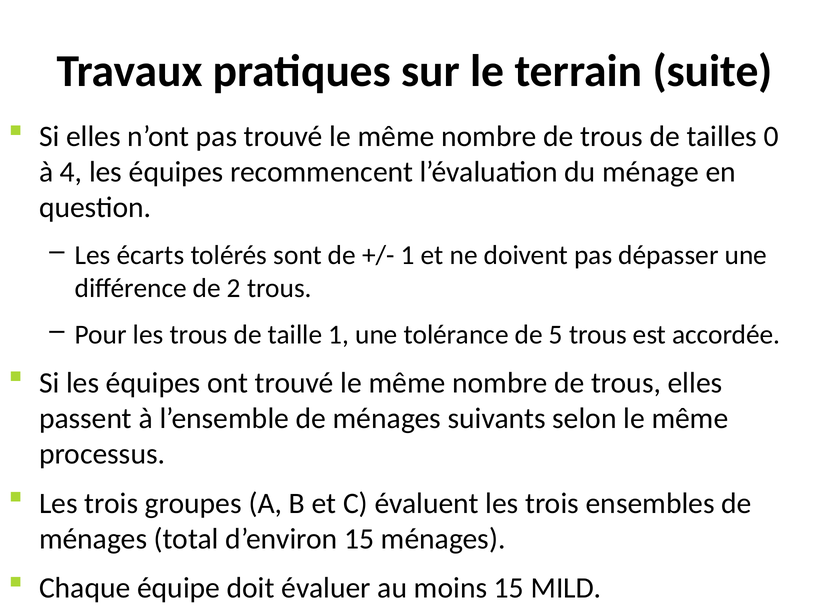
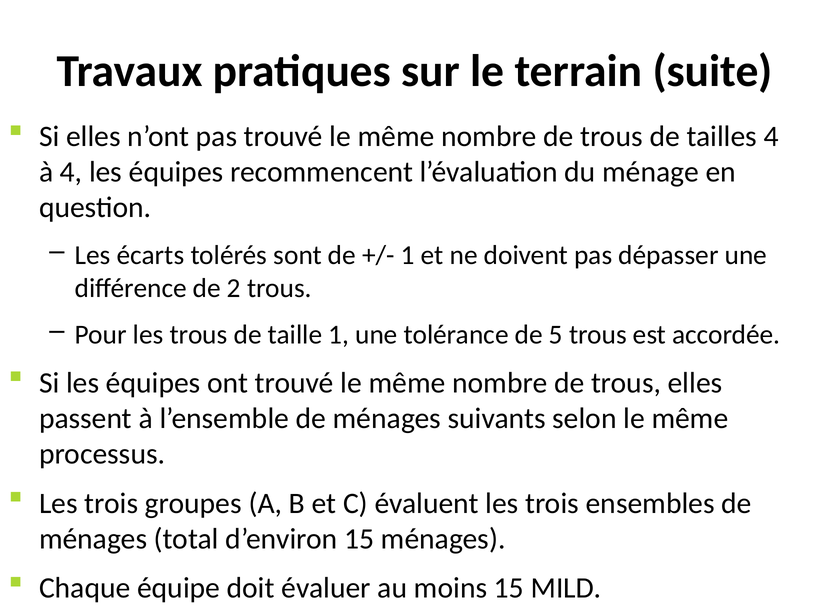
tailles 0: 0 -> 4 (771, 136)
